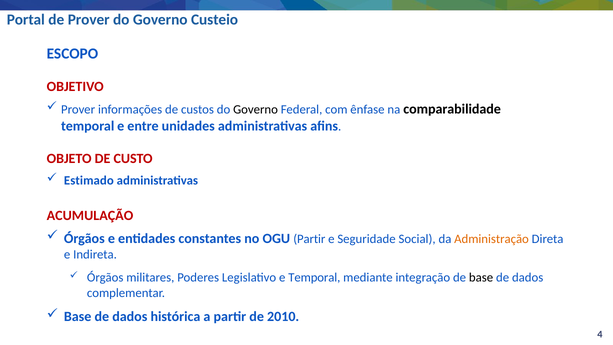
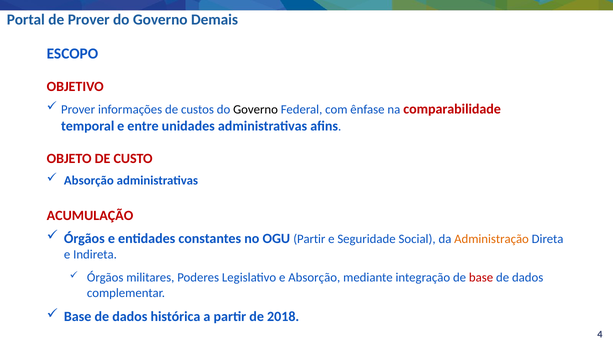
Custeio: Custeio -> Demais (215, 20)
comparabilidade colour: black -> red (452, 109)
Estimado: Estimado -> Absorção (89, 180)
e Temporal: Temporal -> Absorção (314, 277)
base colour: black -> red (481, 277)
2010: 2010 -> 2018 (283, 317)
